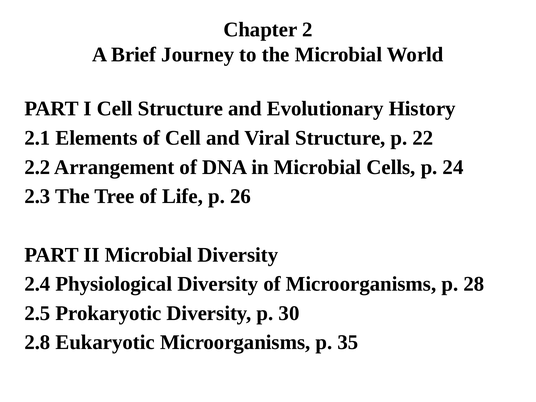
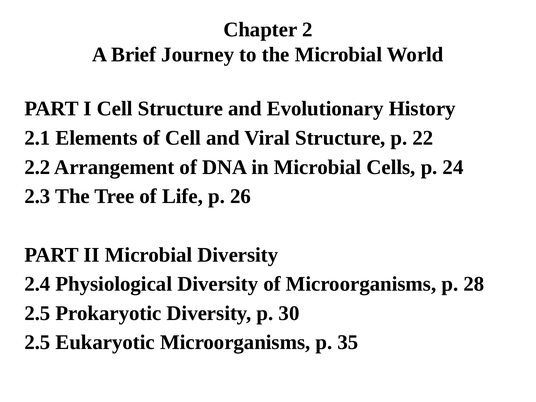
2.8: 2.8 -> 2.5 (37, 342)
